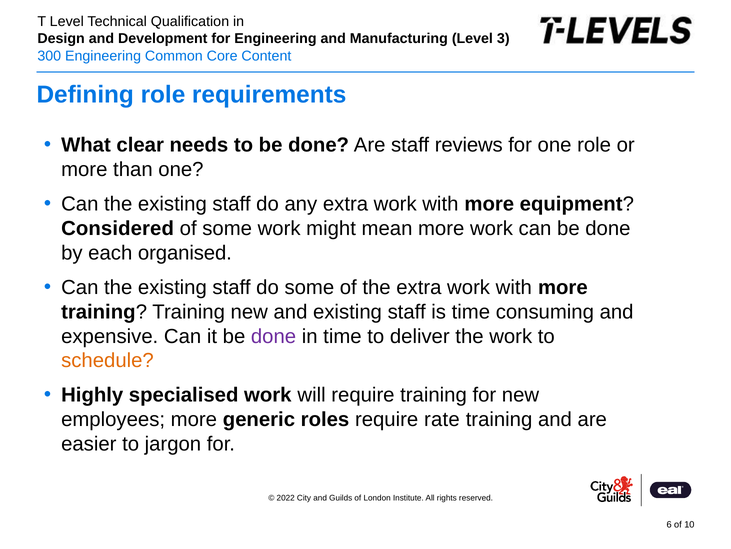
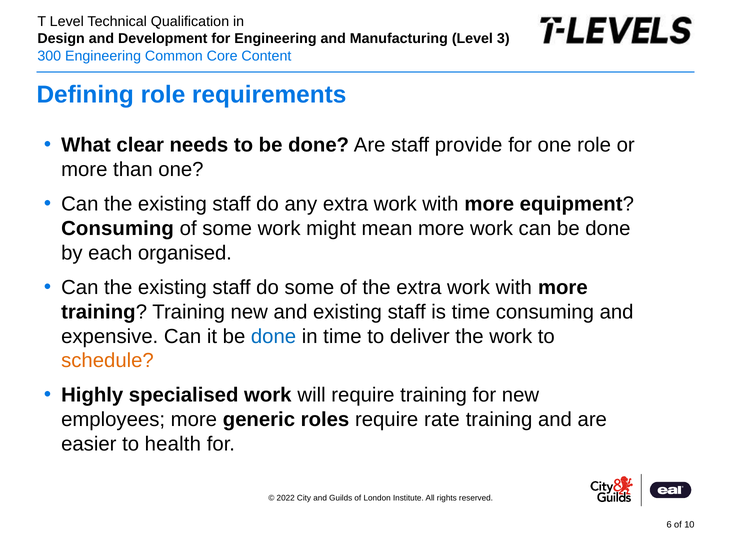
reviews: reviews -> provide (469, 145)
Considered: Considered -> Consuming (118, 228)
done colour: purple -> blue (274, 336)
jargon: jargon -> health (173, 443)
